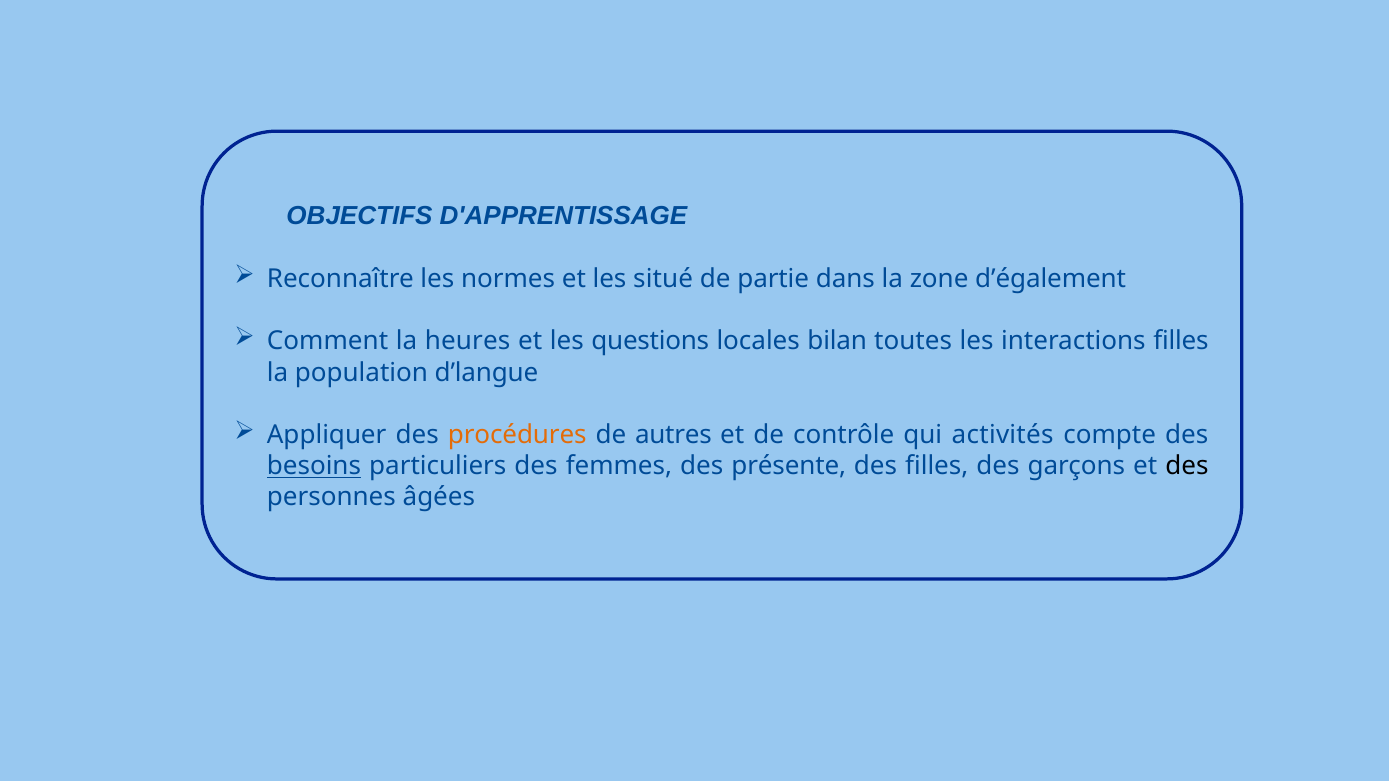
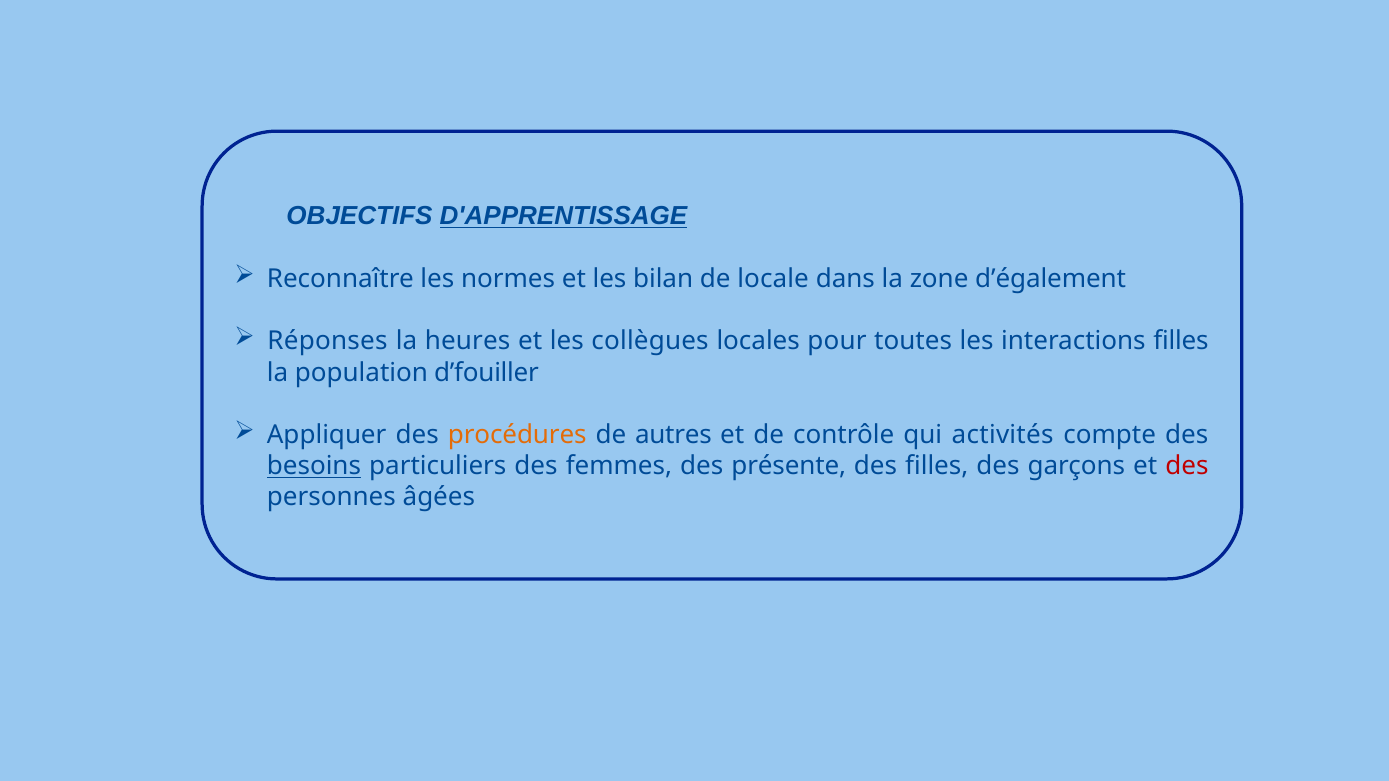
D'APPRENTISSAGE underline: none -> present (563, 216)
situé: situé -> bilan (663, 279)
partie: partie -> locale (773, 279)
Comment: Comment -> Réponses (327, 341)
questions: questions -> collègues (650, 341)
bilan: bilan -> pour (837, 341)
d’langue: d’langue -> d’fouiller (487, 373)
des colour: black -> red (1187, 466)
